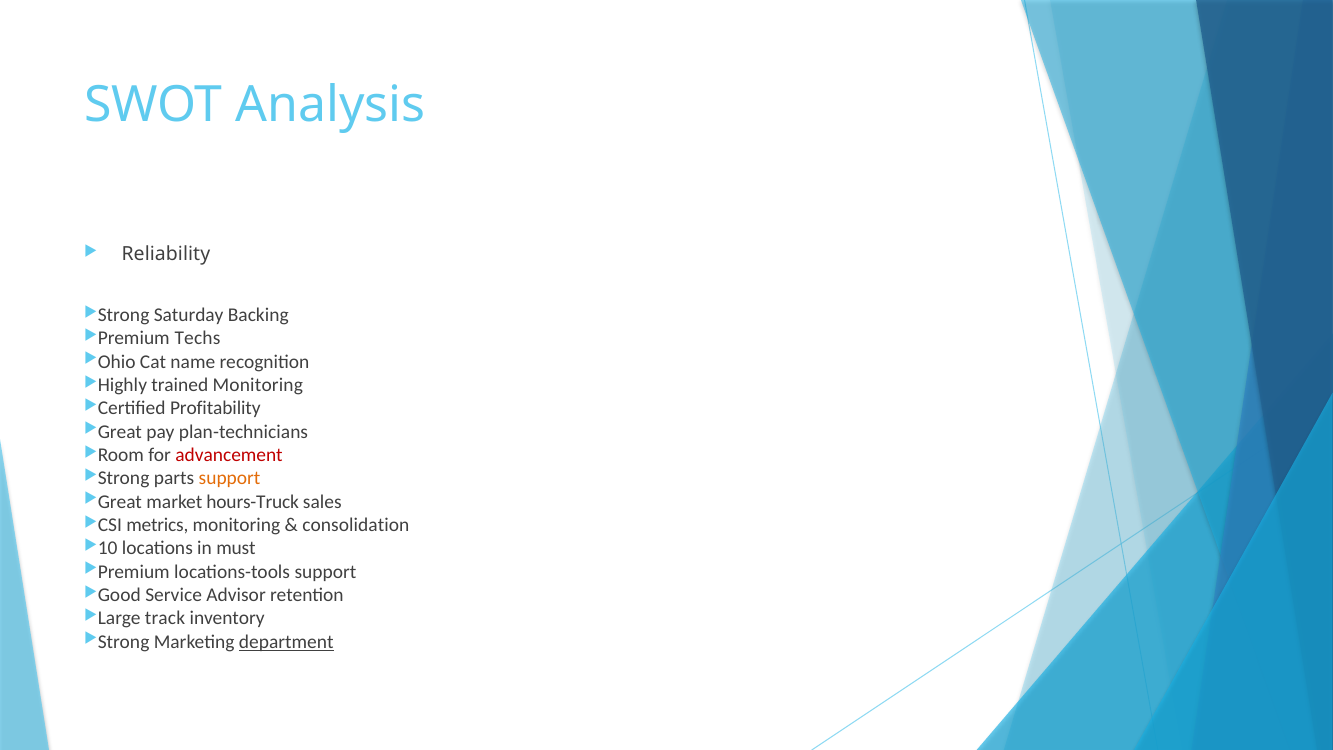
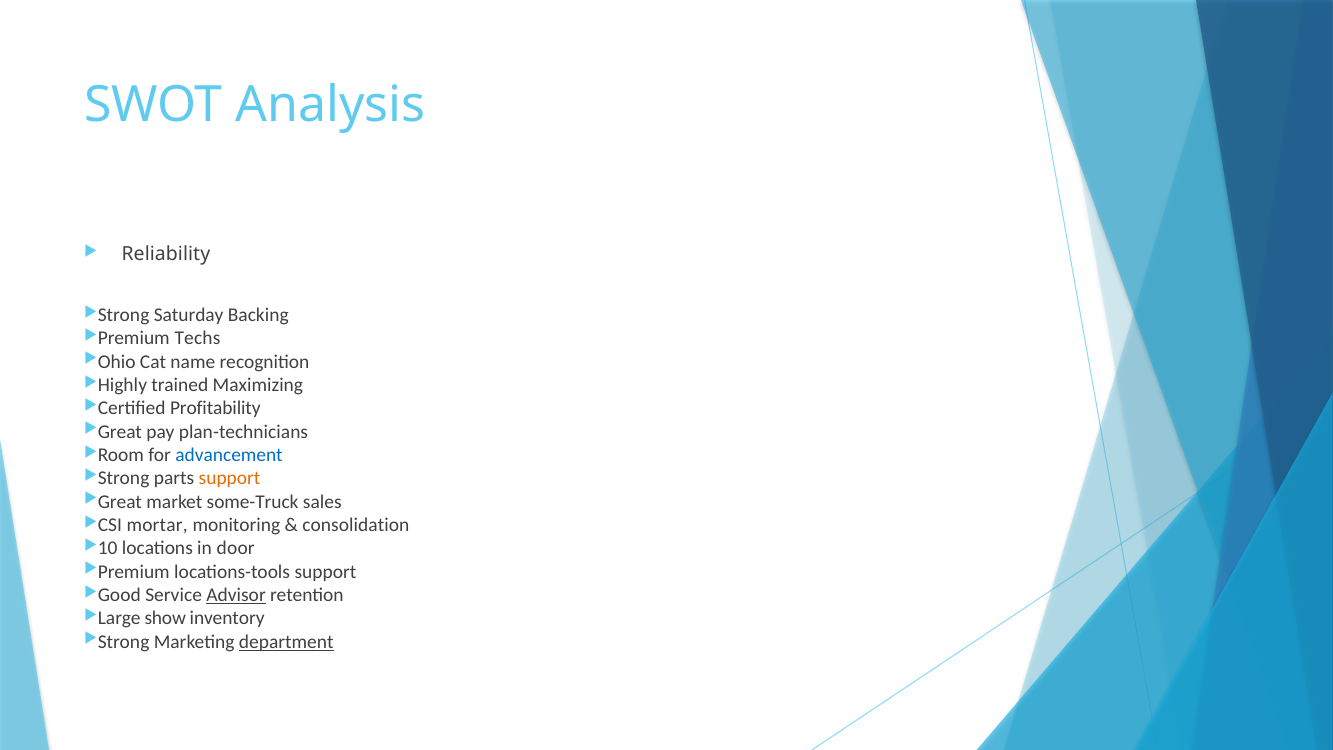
trained Monitoring: Monitoring -> Maximizing (258, 385)
advancement colour: red -> blue (229, 455)
hours-Truck: hours-Truck -> some-Truck (253, 502)
metrics: metrics -> mortar (157, 525)
must: must -> door (236, 548)
Advisor underline: none -> present (236, 595)
track: track -> show (165, 618)
